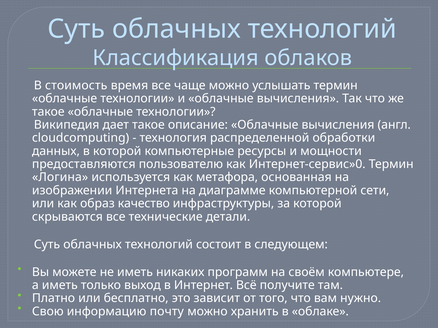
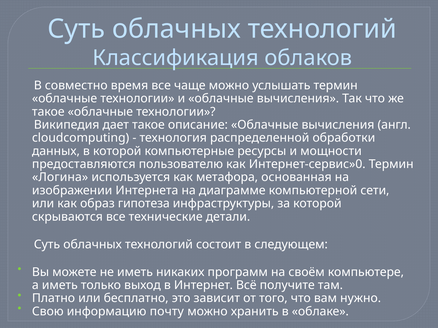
стоимость: стоимость -> совместно (76, 86)
качество: качество -> гипотеза (144, 204)
